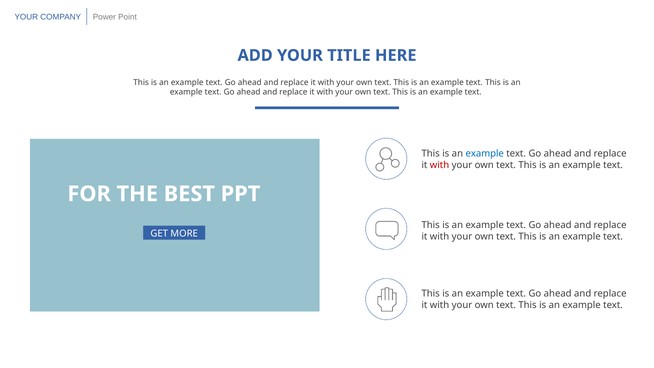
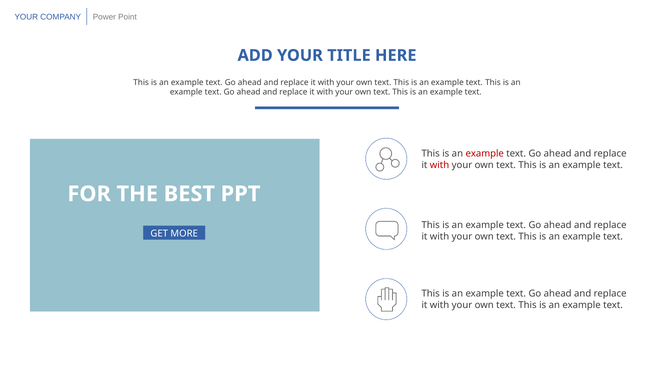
example colour: blue -> red (485, 153)
